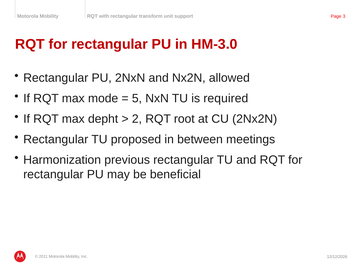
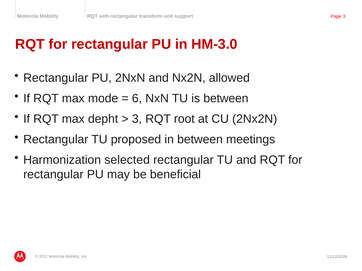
5: 5 -> 6 (137, 99)
is required: required -> between (226, 99)
2: 2 -> 3 (137, 119)
previous: previous -> selected (127, 160)
